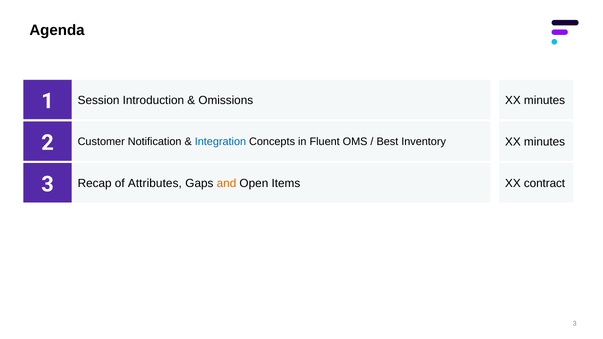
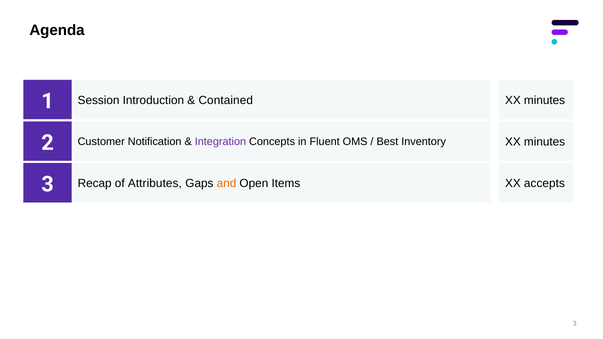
Omissions: Omissions -> Contained (226, 100)
Integration colour: blue -> purple (220, 142)
contract: contract -> accepts (544, 184)
